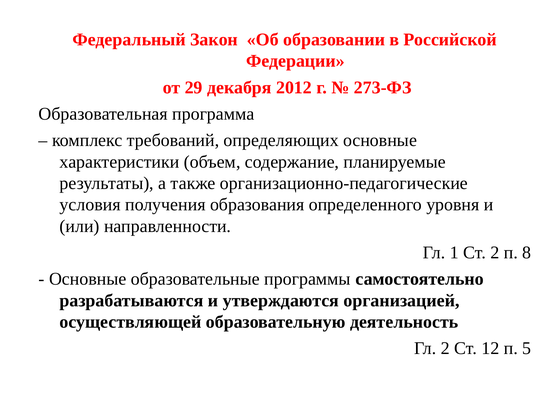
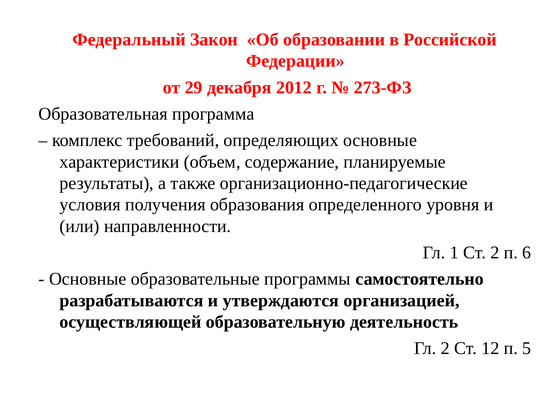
8: 8 -> 6 (527, 253)
